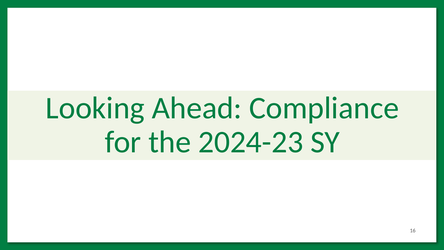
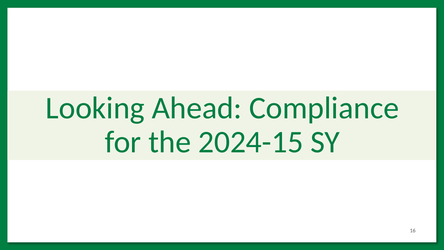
2024-23: 2024-23 -> 2024-15 (251, 142)
